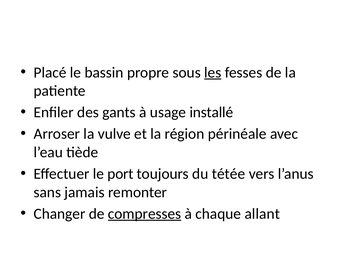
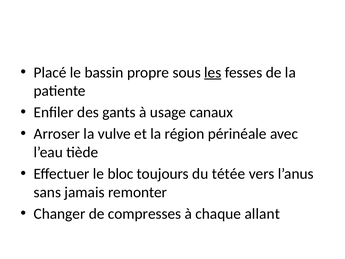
installé: installé -> canaux (211, 112)
port: port -> bloc (120, 174)
compresses underline: present -> none (145, 213)
